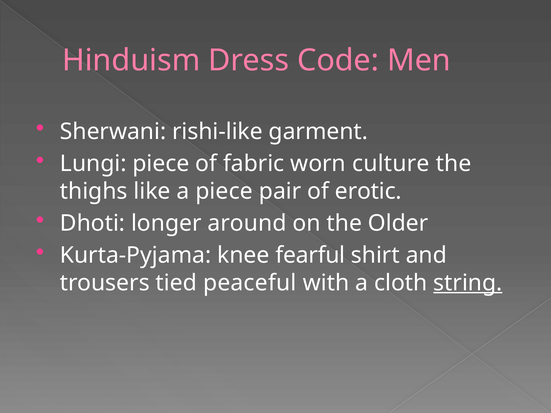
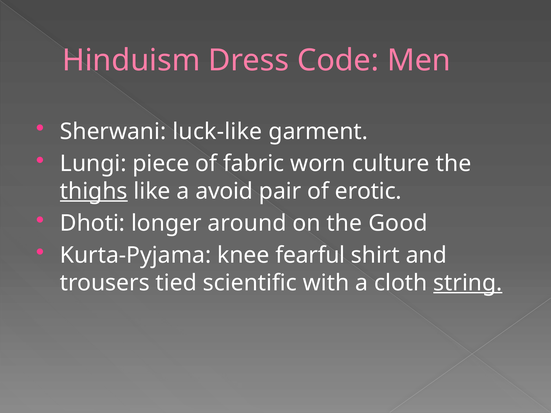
rishi-like: rishi-like -> luck-like (217, 132)
thighs underline: none -> present (94, 191)
a piece: piece -> avoid (224, 191)
Older: Older -> Good (398, 223)
peaceful: peaceful -> scientific (250, 283)
